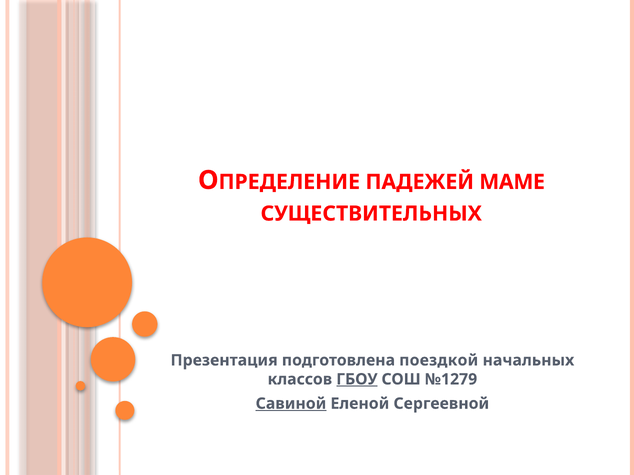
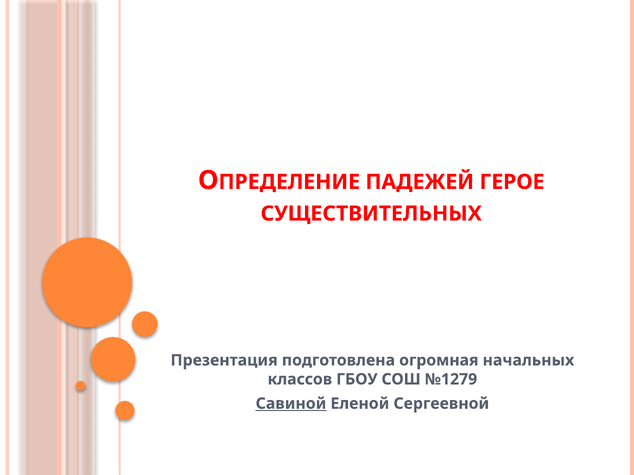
МАМЕ: МАМЕ -> ГЕРОЕ (512, 182)
поездкой: поездкой -> огромная (439, 361)
ГБОУ underline: present -> none (357, 380)
